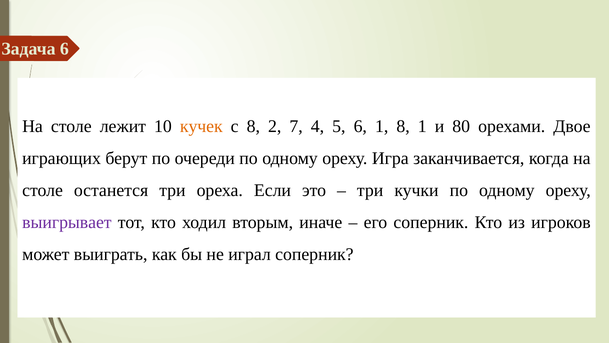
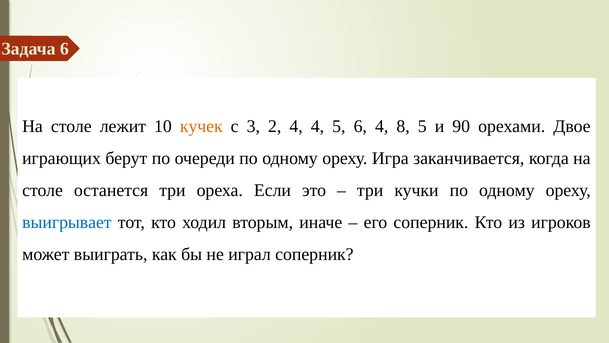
с 8: 8 -> 3 (253, 126)
2 7: 7 -> 4 (296, 126)
6 1: 1 -> 4 (382, 126)
8 1: 1 -> 5 (422, 126)
80: 80 -> 90 (461, 126)
выигрывает colour: purple -> blue (67, 222)
